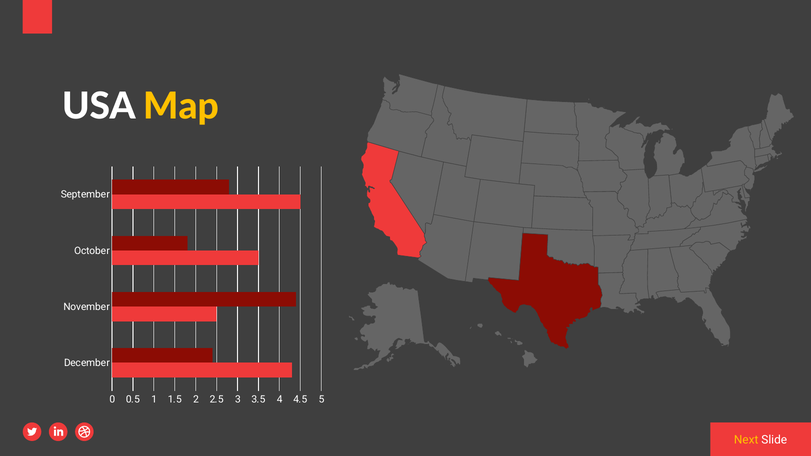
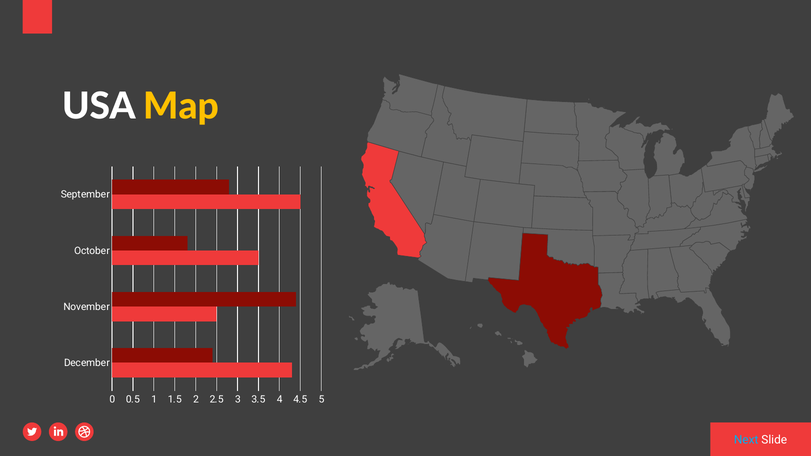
Next colour: yellow -> light blue (746, 440)
